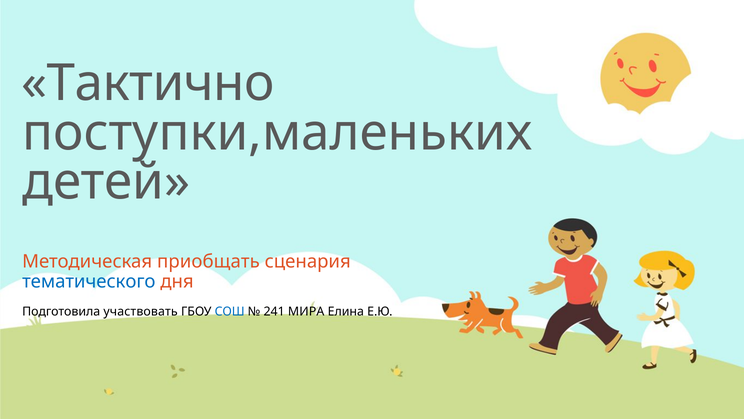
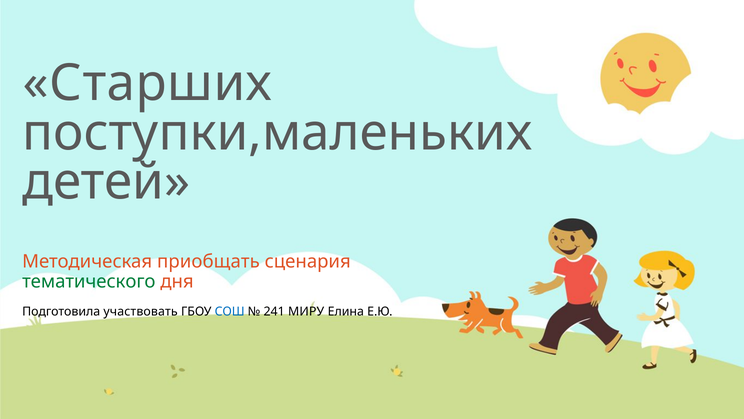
Тактично: Тактично -> Старших (147, 83)
тематического colour: blue -> green (89, 281)
МИРА: МИРА -> МИРУ (306, 311)
